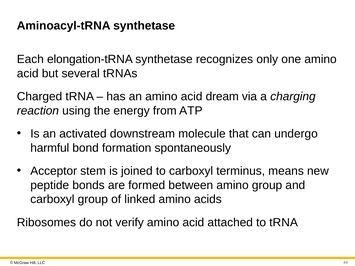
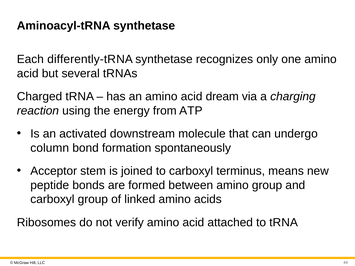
elongation-tR: elongation-tR -> differently-tR (82, 59)
harmful: harmful -> column (50, 148)
